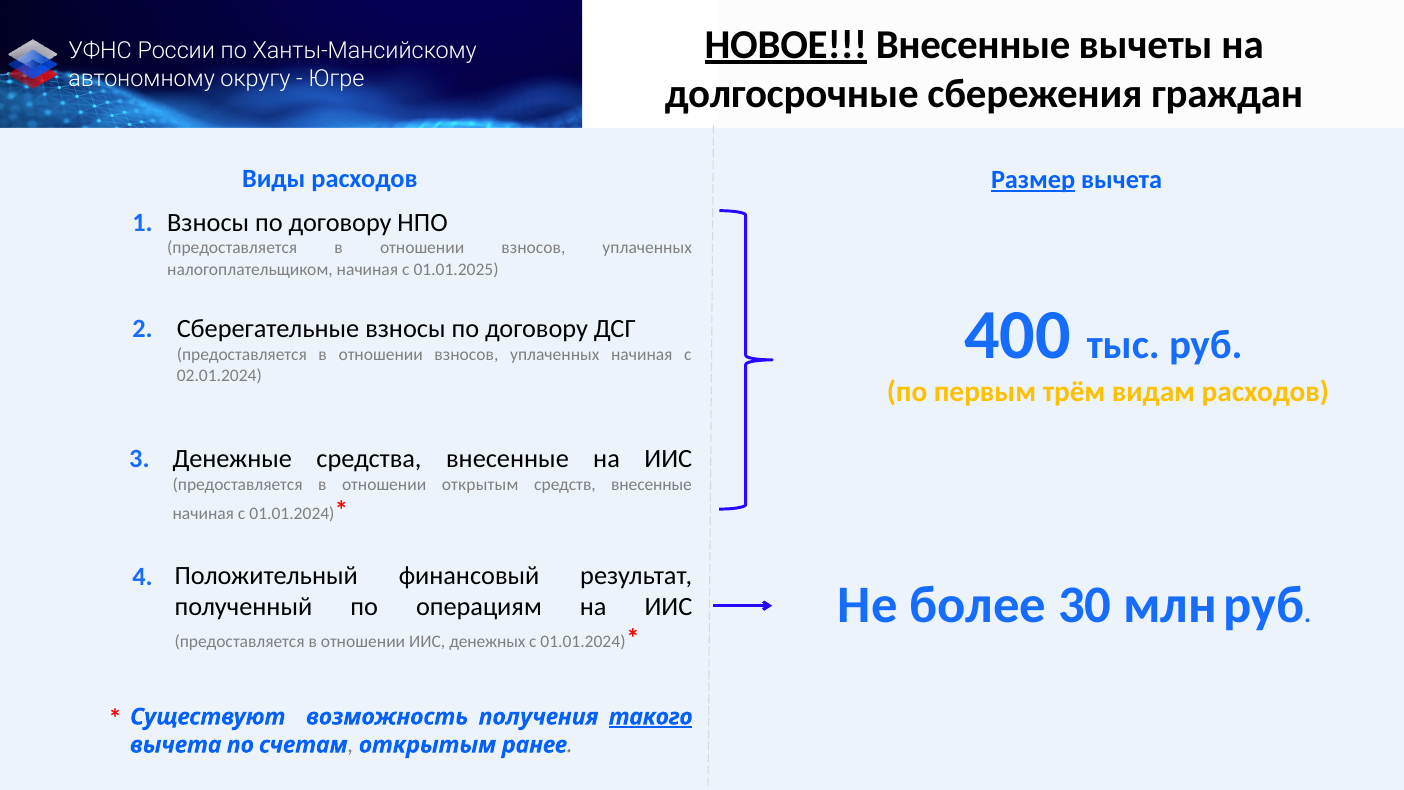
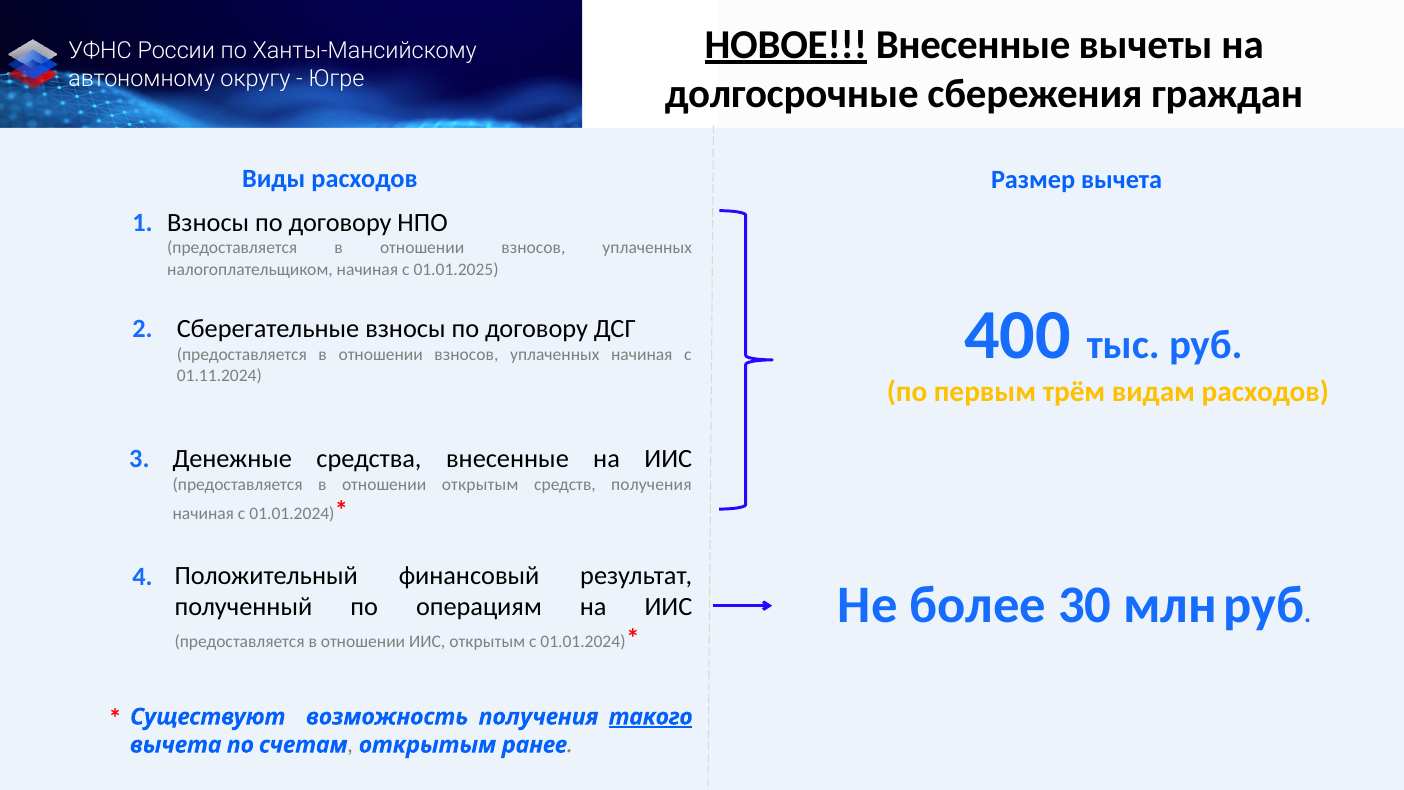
Размер underline: present -> none (1033, 180)
02.01.2024: 02.01.2024 -> 01.11.2024 (219, 375)
средств внесенные: внесенные -> получения (651, 484)
ИИС денежных: денежных -> открытым (487, 641)
